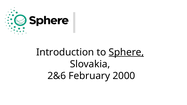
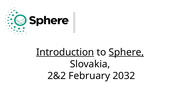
Introduction underline: none -> present (65, 52)
2&6: 2&6 -> 2&2 (57, 76)
2000: 2000 -> 2032 (124, 76)
